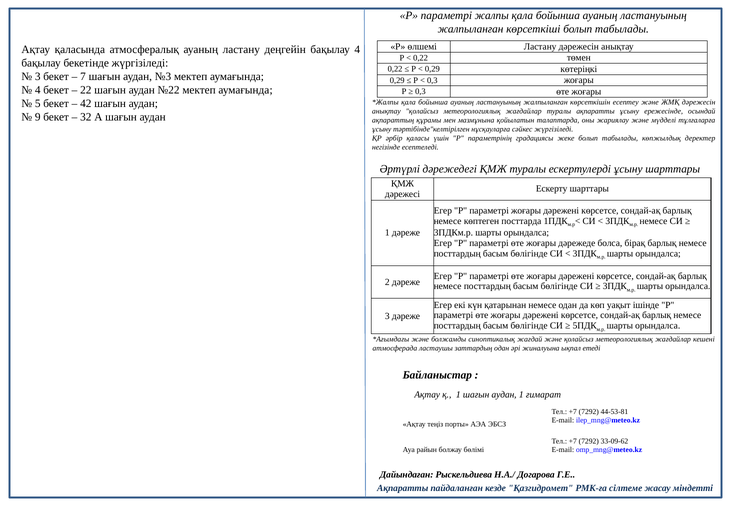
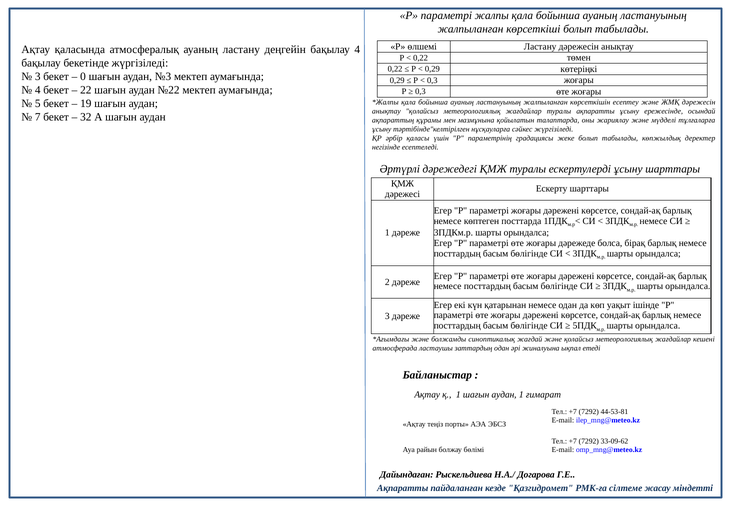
7: 7 -> 0 (83, 76)
42: 42 -> 19 (86, 103)
9: 9 -> 7 (38, 117)
